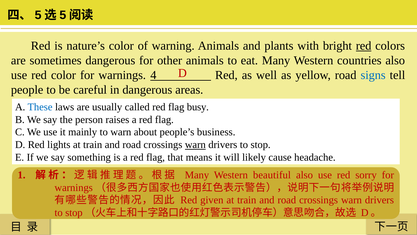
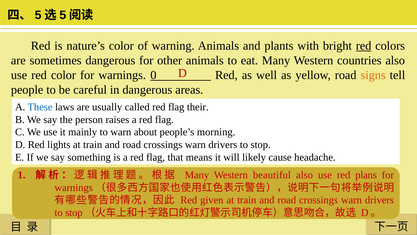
4: 4 -> 0 (153, 75)
signs colour: blue -> orange (373, 75)
busy: busy -> their (198, 107)
business: business -> morning (216, 132)
warn underline: present -> none (195, 144)
sorry: sorry -> plans (366, 175)
